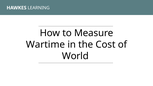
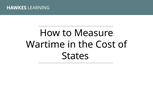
World: World -> States (75, 56)
